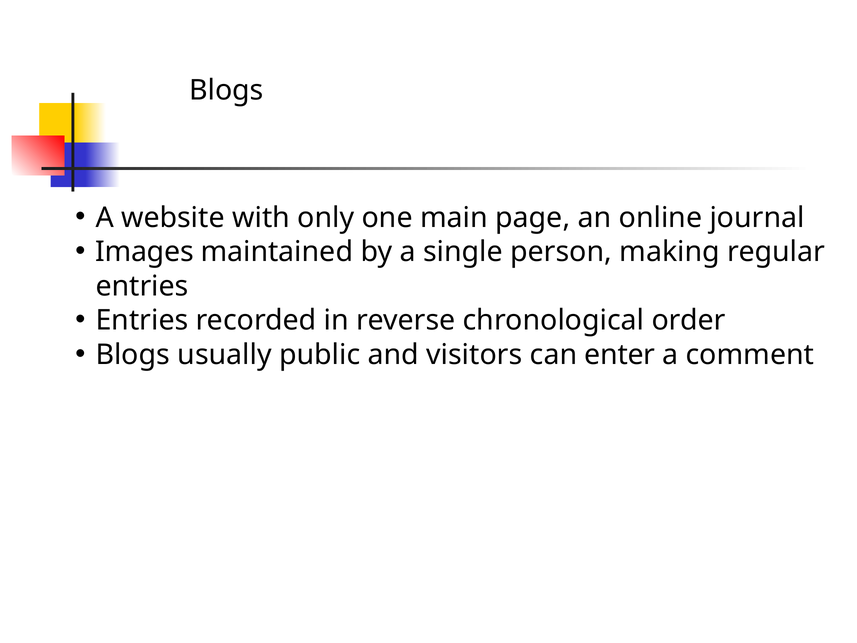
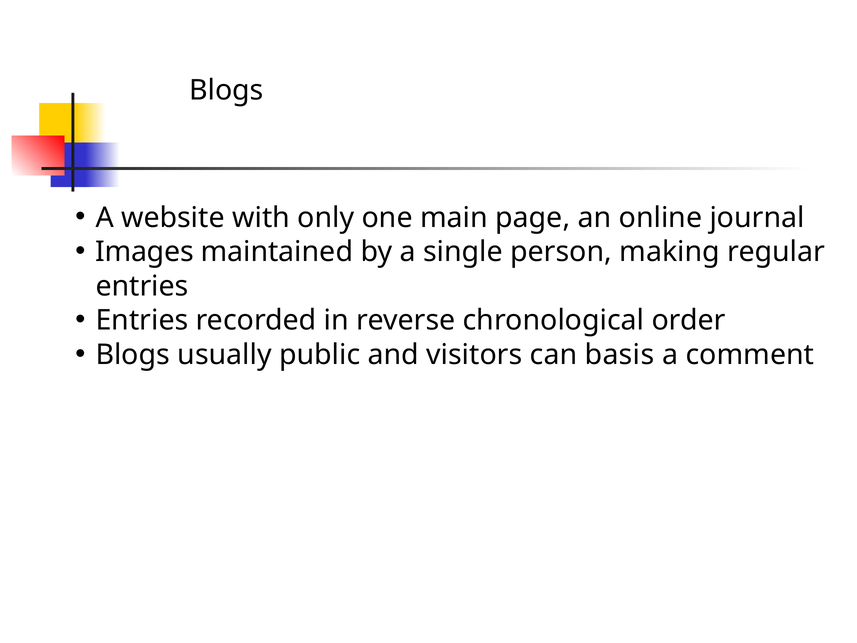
enter: enter -> basis (620, 355)
